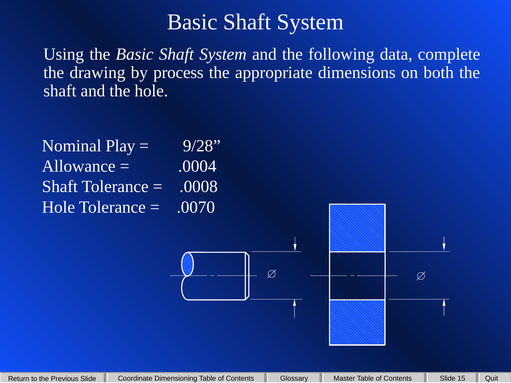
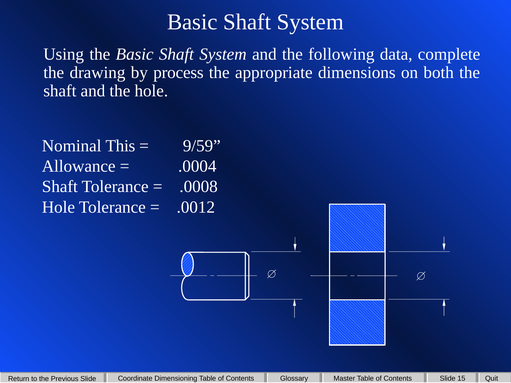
Play: Play -> This (120, 146)
9/28: 9/28 -> 9/59 (202, 146)
.0070: .0070 -> .0012 (196, 207)
